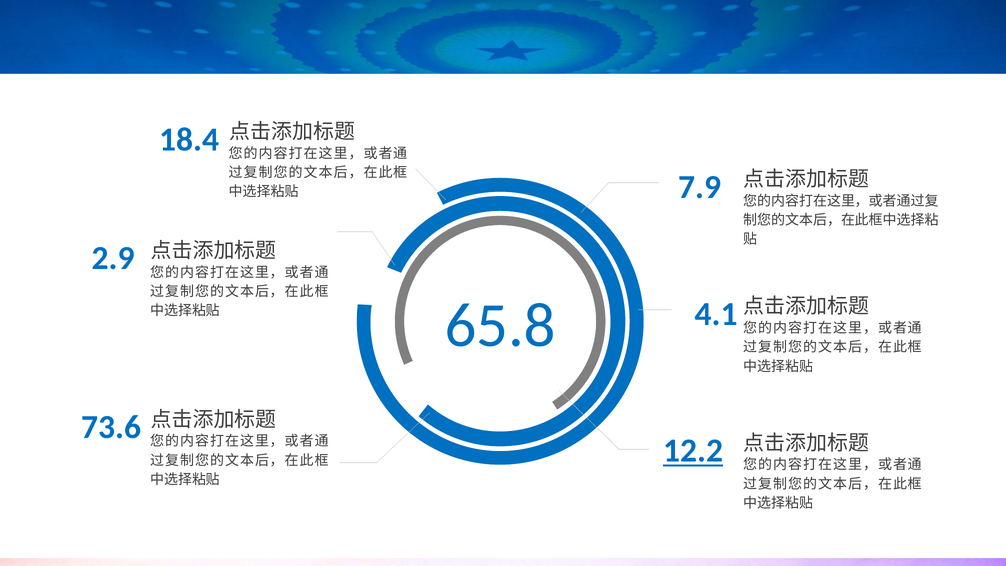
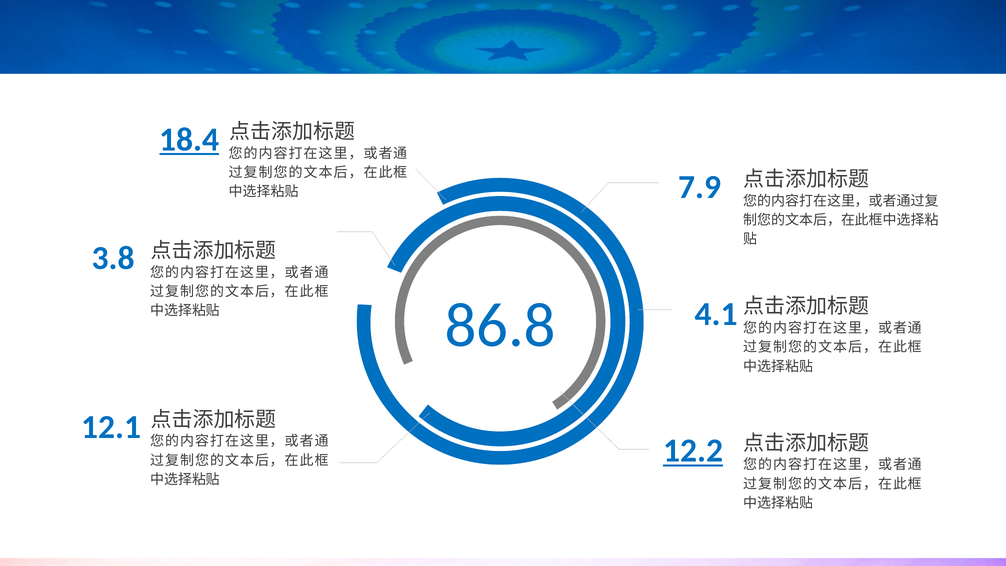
18.4 underline: none -> present (189, 140)
2.9: 2.9 -> 3.8 (113, 258)
65.8: 65.8 -> 86.8 (500, 326)
73.6: 73.6 -> 12.1 (111, 427)
